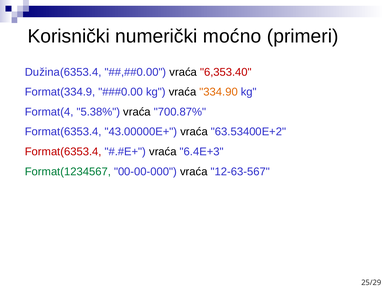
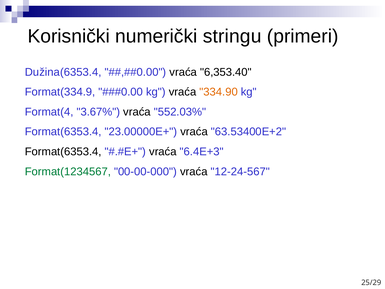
moćno: moćno -> stringu (232, 36)
6,353.40 colour: red -> black (226, 72)
5.38%: 5.38% -> 3.67% (98, 112)
700.87%: 700.87% -> 552.03% (180, 112)
43.00000E+: 43.00000E+ -> 23.00000E+ (141, 132)
Format(6353.4 colour: red -> black (63, 152)
12-63-567: 12-63-567 -> 12-24-567 (240, 171)
